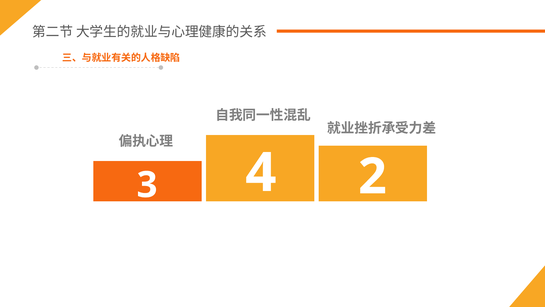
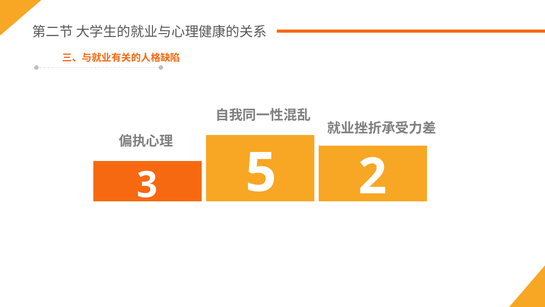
4: 4 -> 5 (261, 173)
